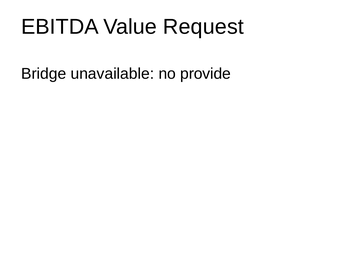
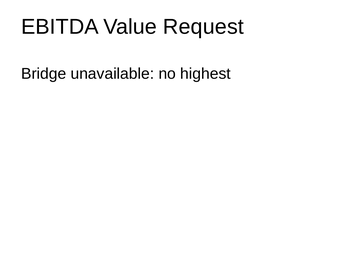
provide: provide -> highest (205, 74)
